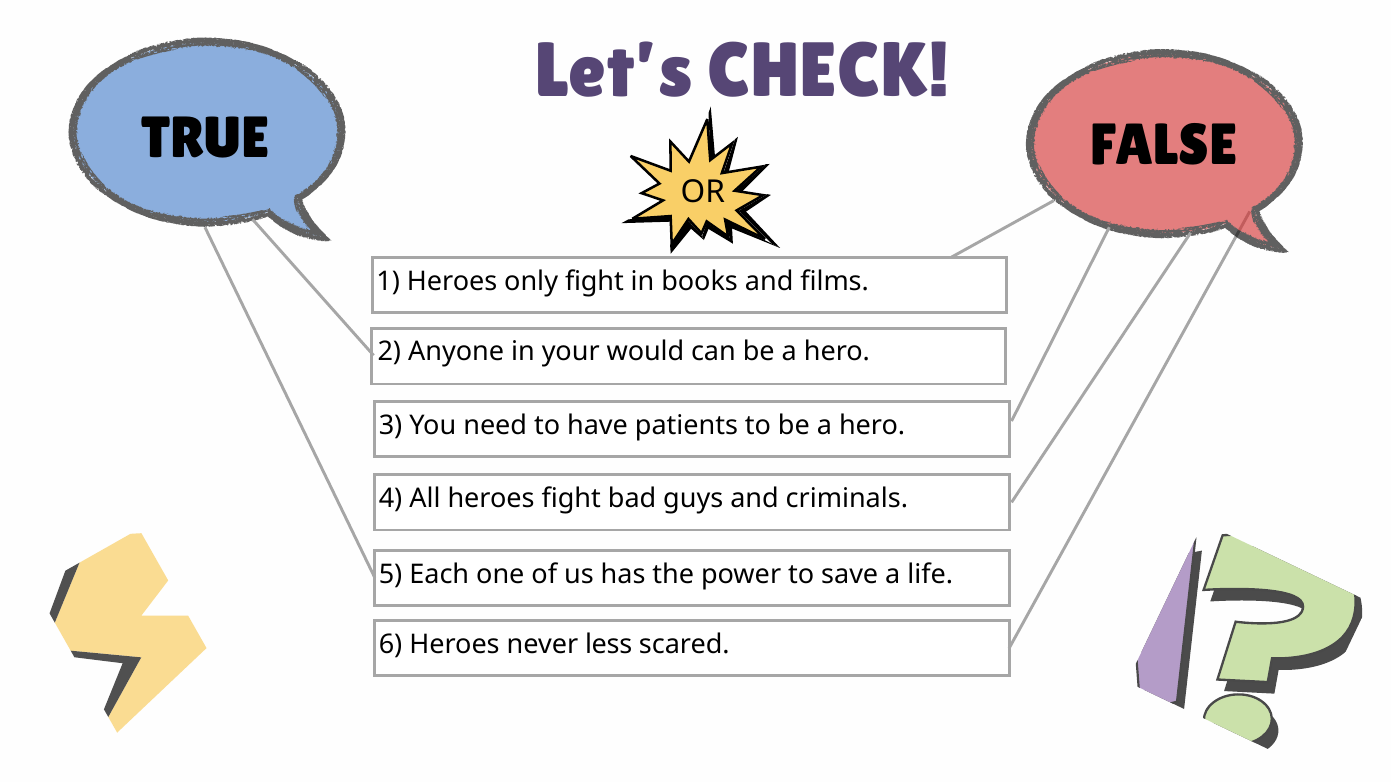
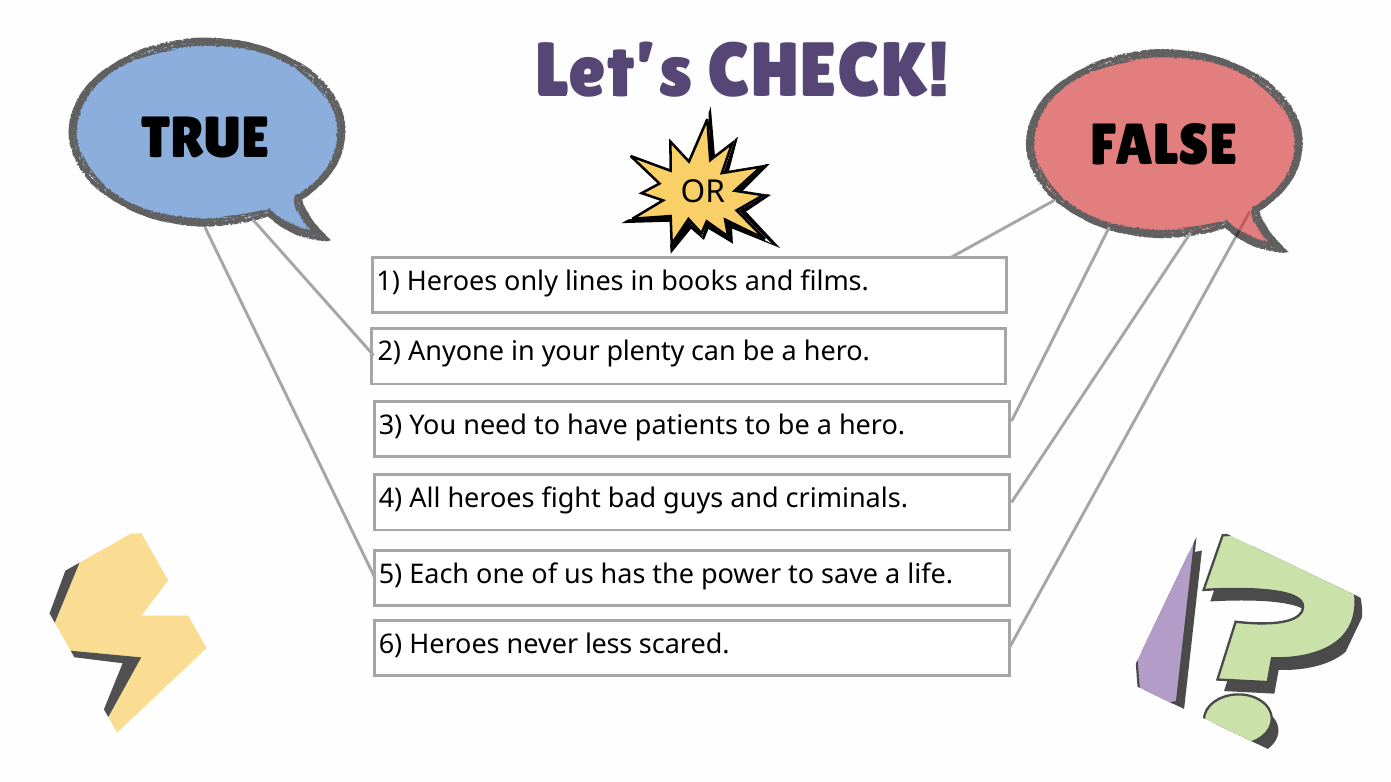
only fight: fight -> lines (594, 281)
would: would -> plenty (645, 352)
